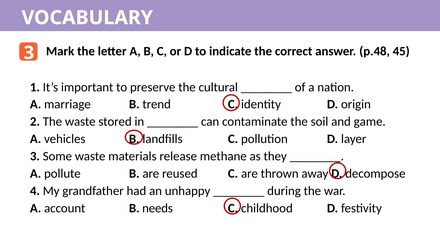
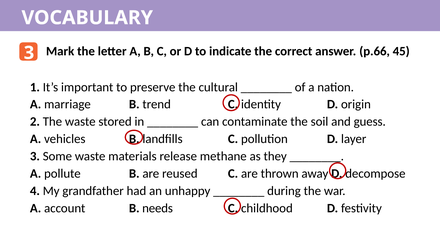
p.48: p.48 -> p.66 (375, 51)
game: game -> guess (370, 121)
